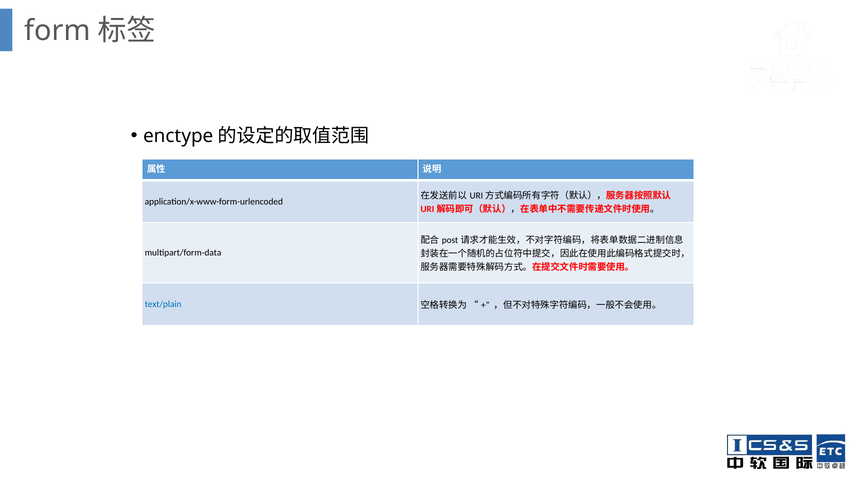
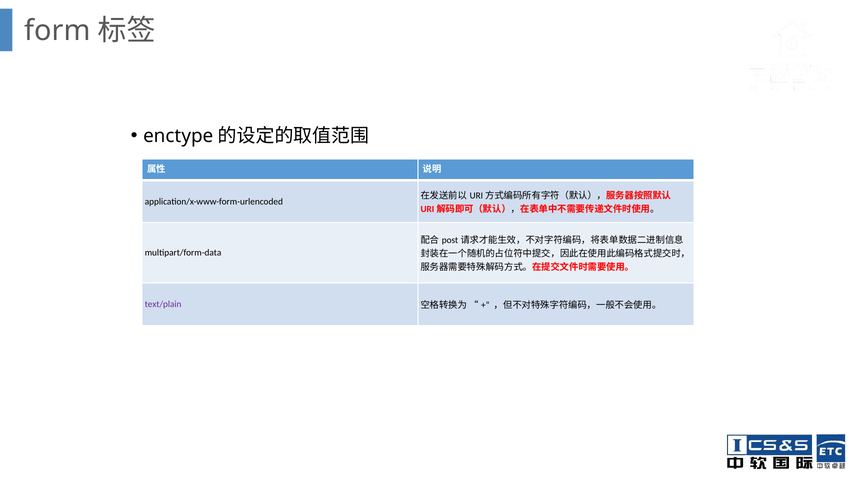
text/plain colour: blue -> purple (163, 304)
